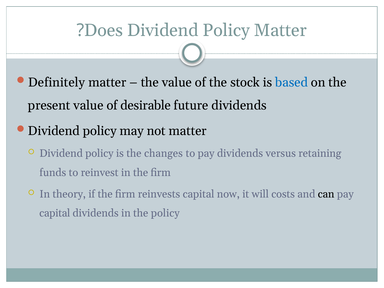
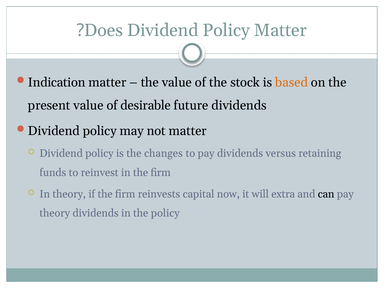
Definitely: Definitely -> Indication (57, 82)
based colour: blue -> orange (292, 82)
costs: costs -> extra (283, 194)
capital: capital -> theory (55, 213)
